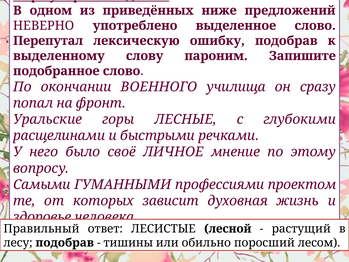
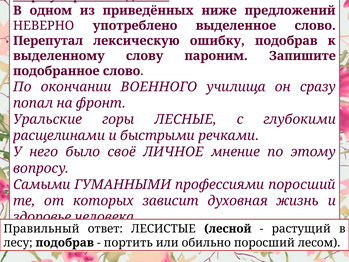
профессиями проектом: проектом -> поросший (302, 184)
тишины: тишины -> портить (128, 242)
